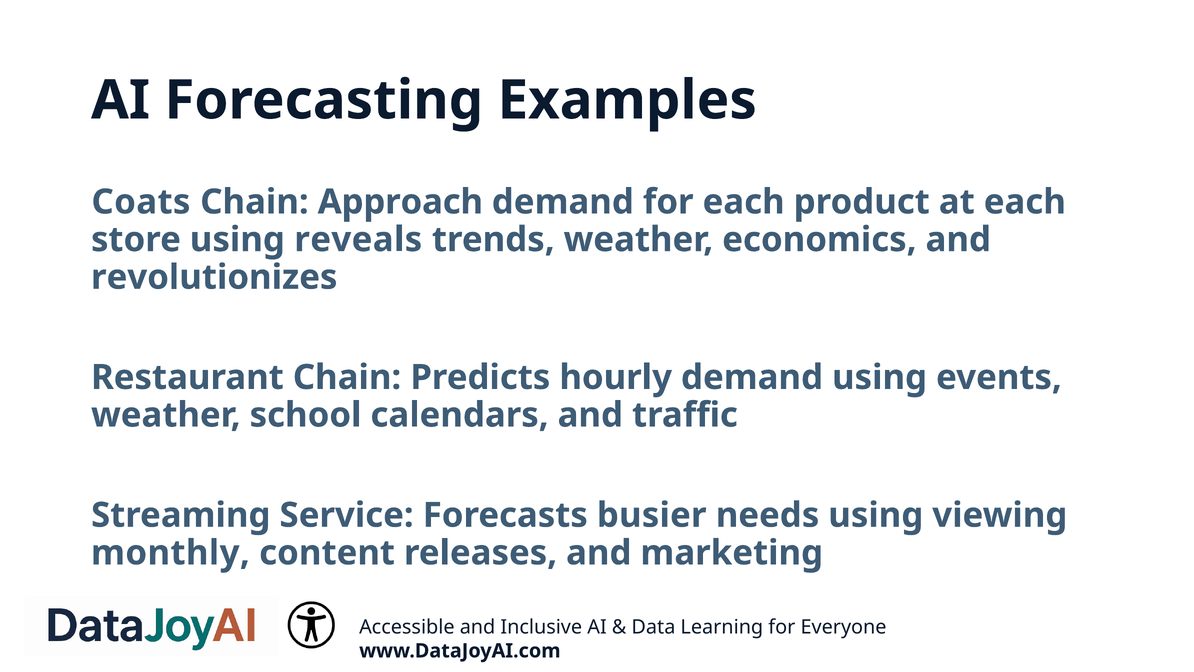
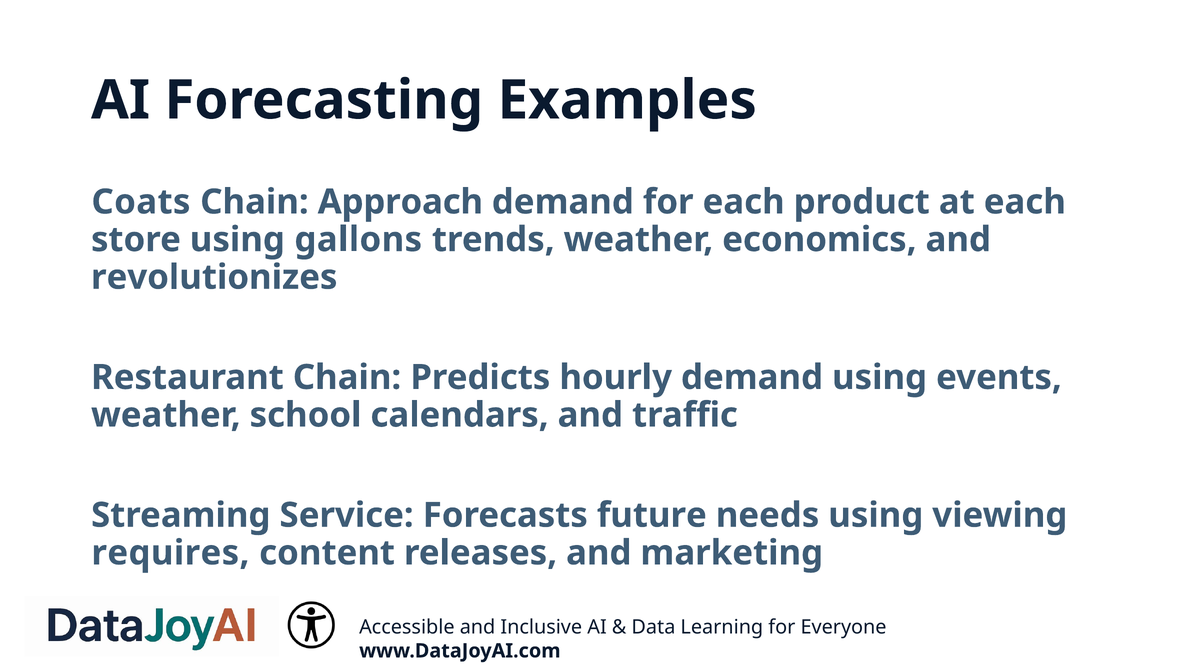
reveals: reveals -> gallons (358, 239)
busier: busier -> future (652, 515)
monthly: monthly -> requires (170, 553)
